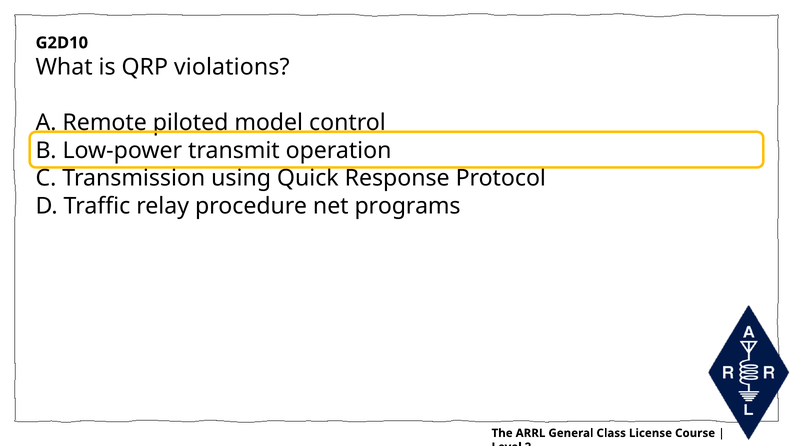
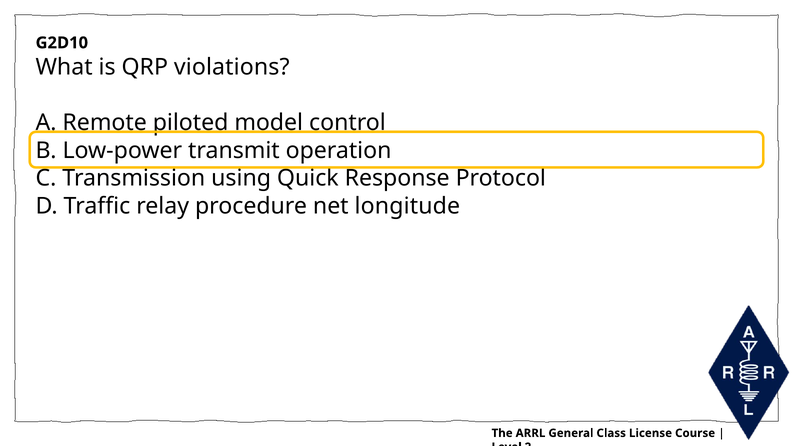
programs: programs -> longitude (407, 206)
